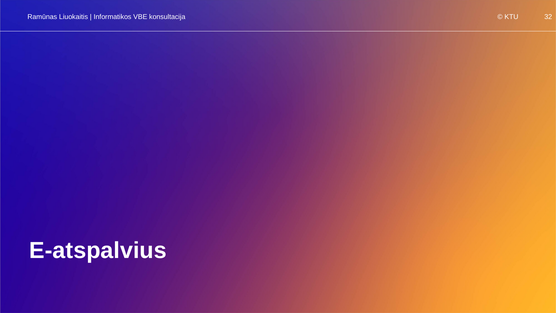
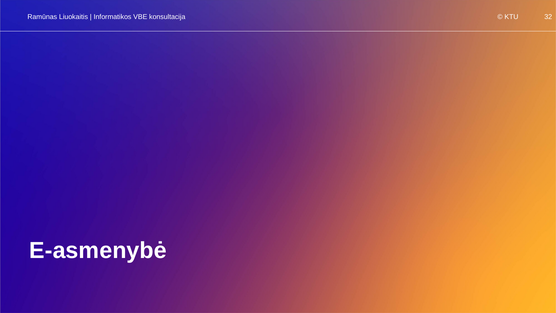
E-atspalvius: E-atspalvius -> E-asmenybė (98, 250)
